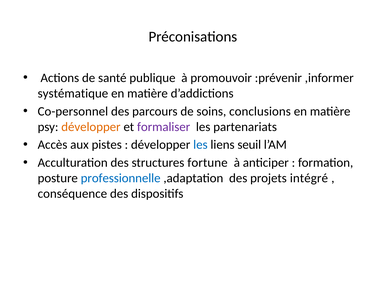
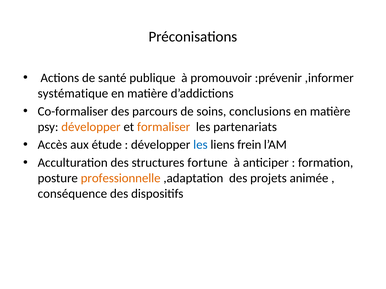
Co-personnel: Co-personnel -> Co-formaliser (73, 112)
formaliser colour: purple -> orange (164, 127)
pistes: pistes -> étude (107, 145)
seuil: seuil -> frein (249, 145)
professionnelle colour: blue -> orange (121, 178)
intégré: intégré -> animée (309, 178)
